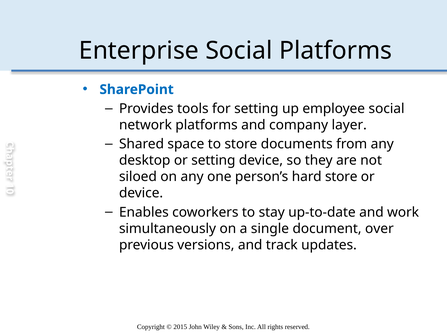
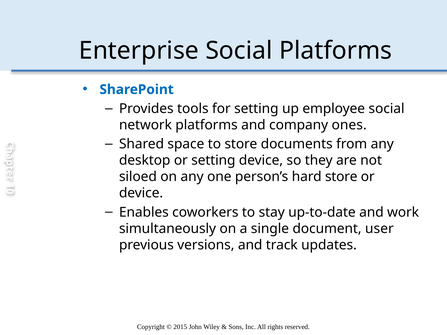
layer: layer -> ones (349, 125)
over: over -> user (379, 229)
